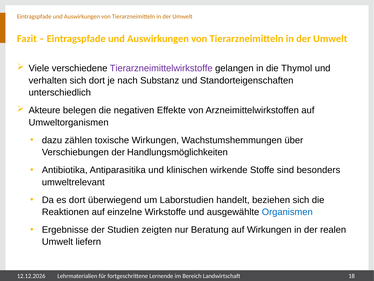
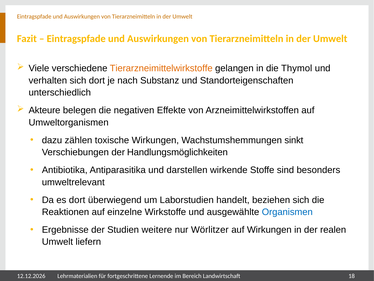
Tierarzneimittelwirkstoffe colour: purple -> orange (161, 68)
über: über -> sinkt (294, 140)
klinischen: klinischen -> darstellen (187, 170)
zeigten: zeigten -> weitere (157, 229)
Beratung: Beratung -> Wörlitzer (210, 229)
